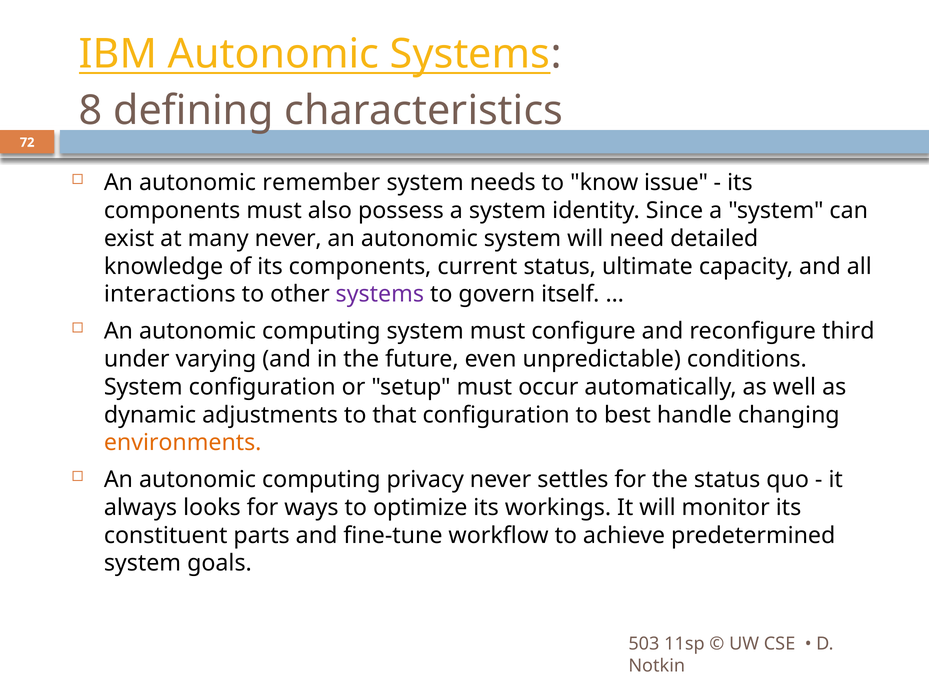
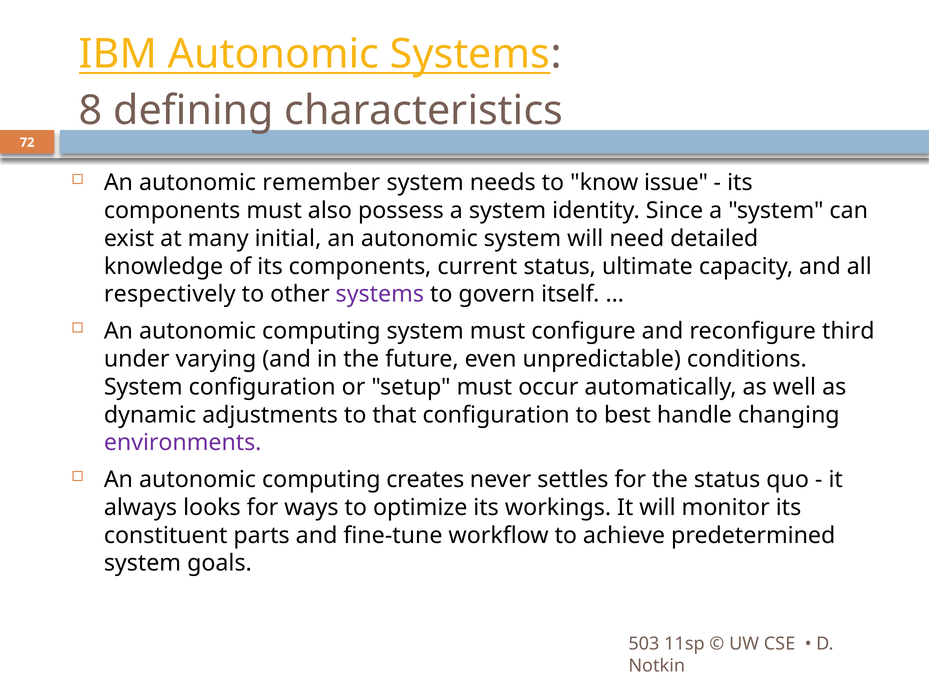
many never: never -> initial (288, 238)
interactions: interactions -> respectively (170, 294)
environments colour: orange -> purple (183, 443)
privacy: privacy -> creates (425, 479)
